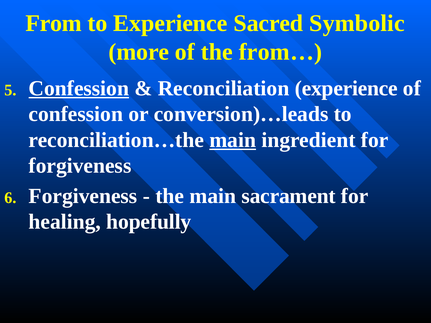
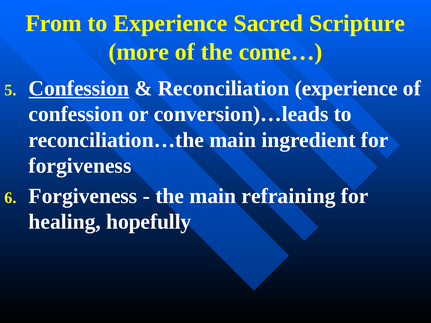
Symbolic: Symbolic -> Scripture (357, 23)
from…: from… -> come… (281, 52)
main underline: present -> none (233, 140)
sacrament: sacrament -> refraining (289, 196)
